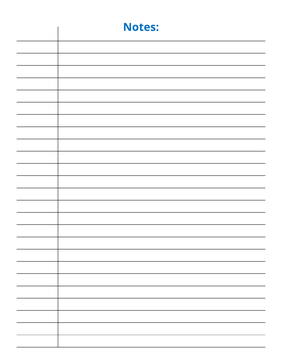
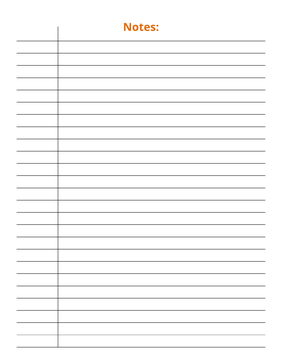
Notes colour: blue -> orange (141, 27)
